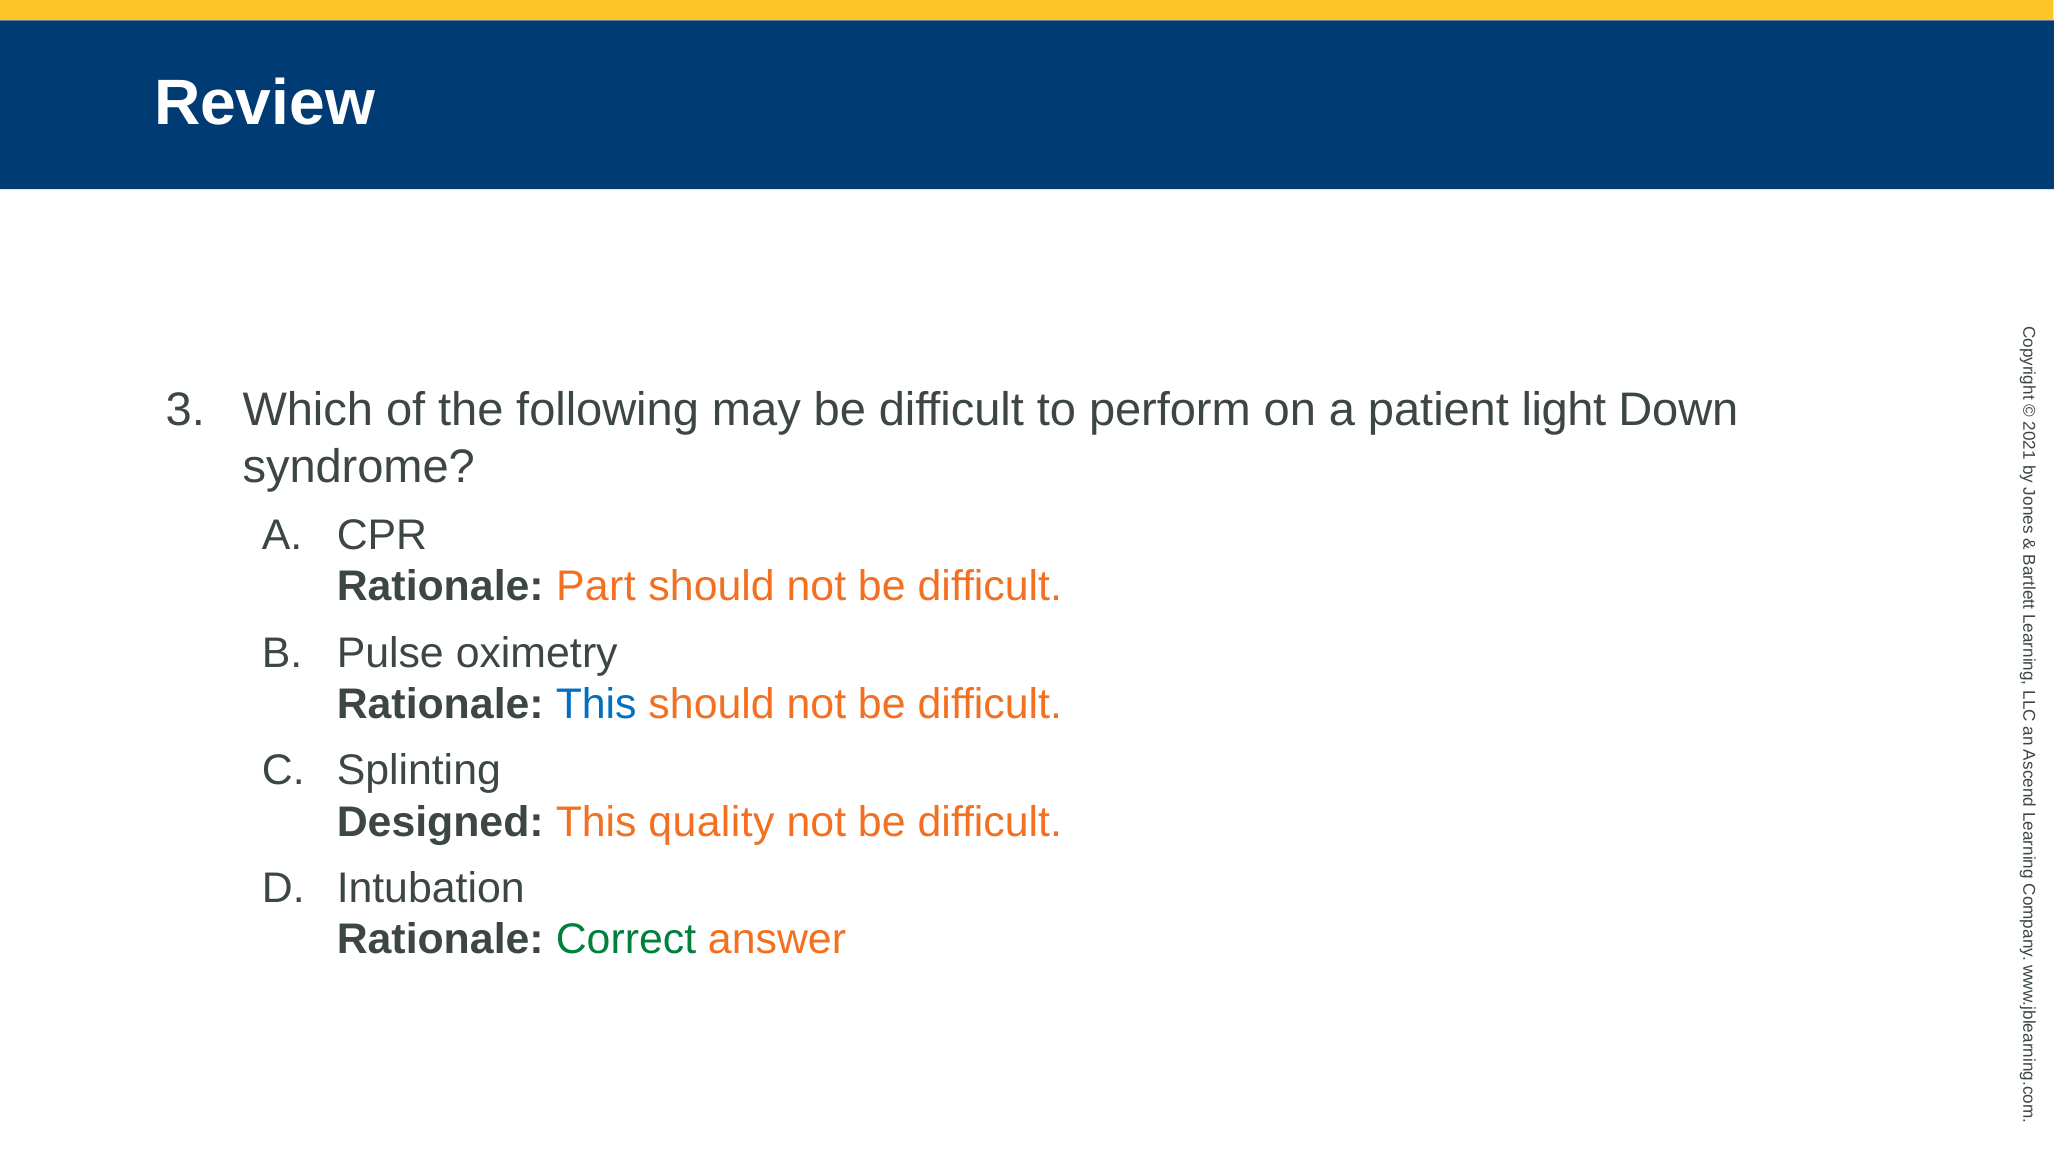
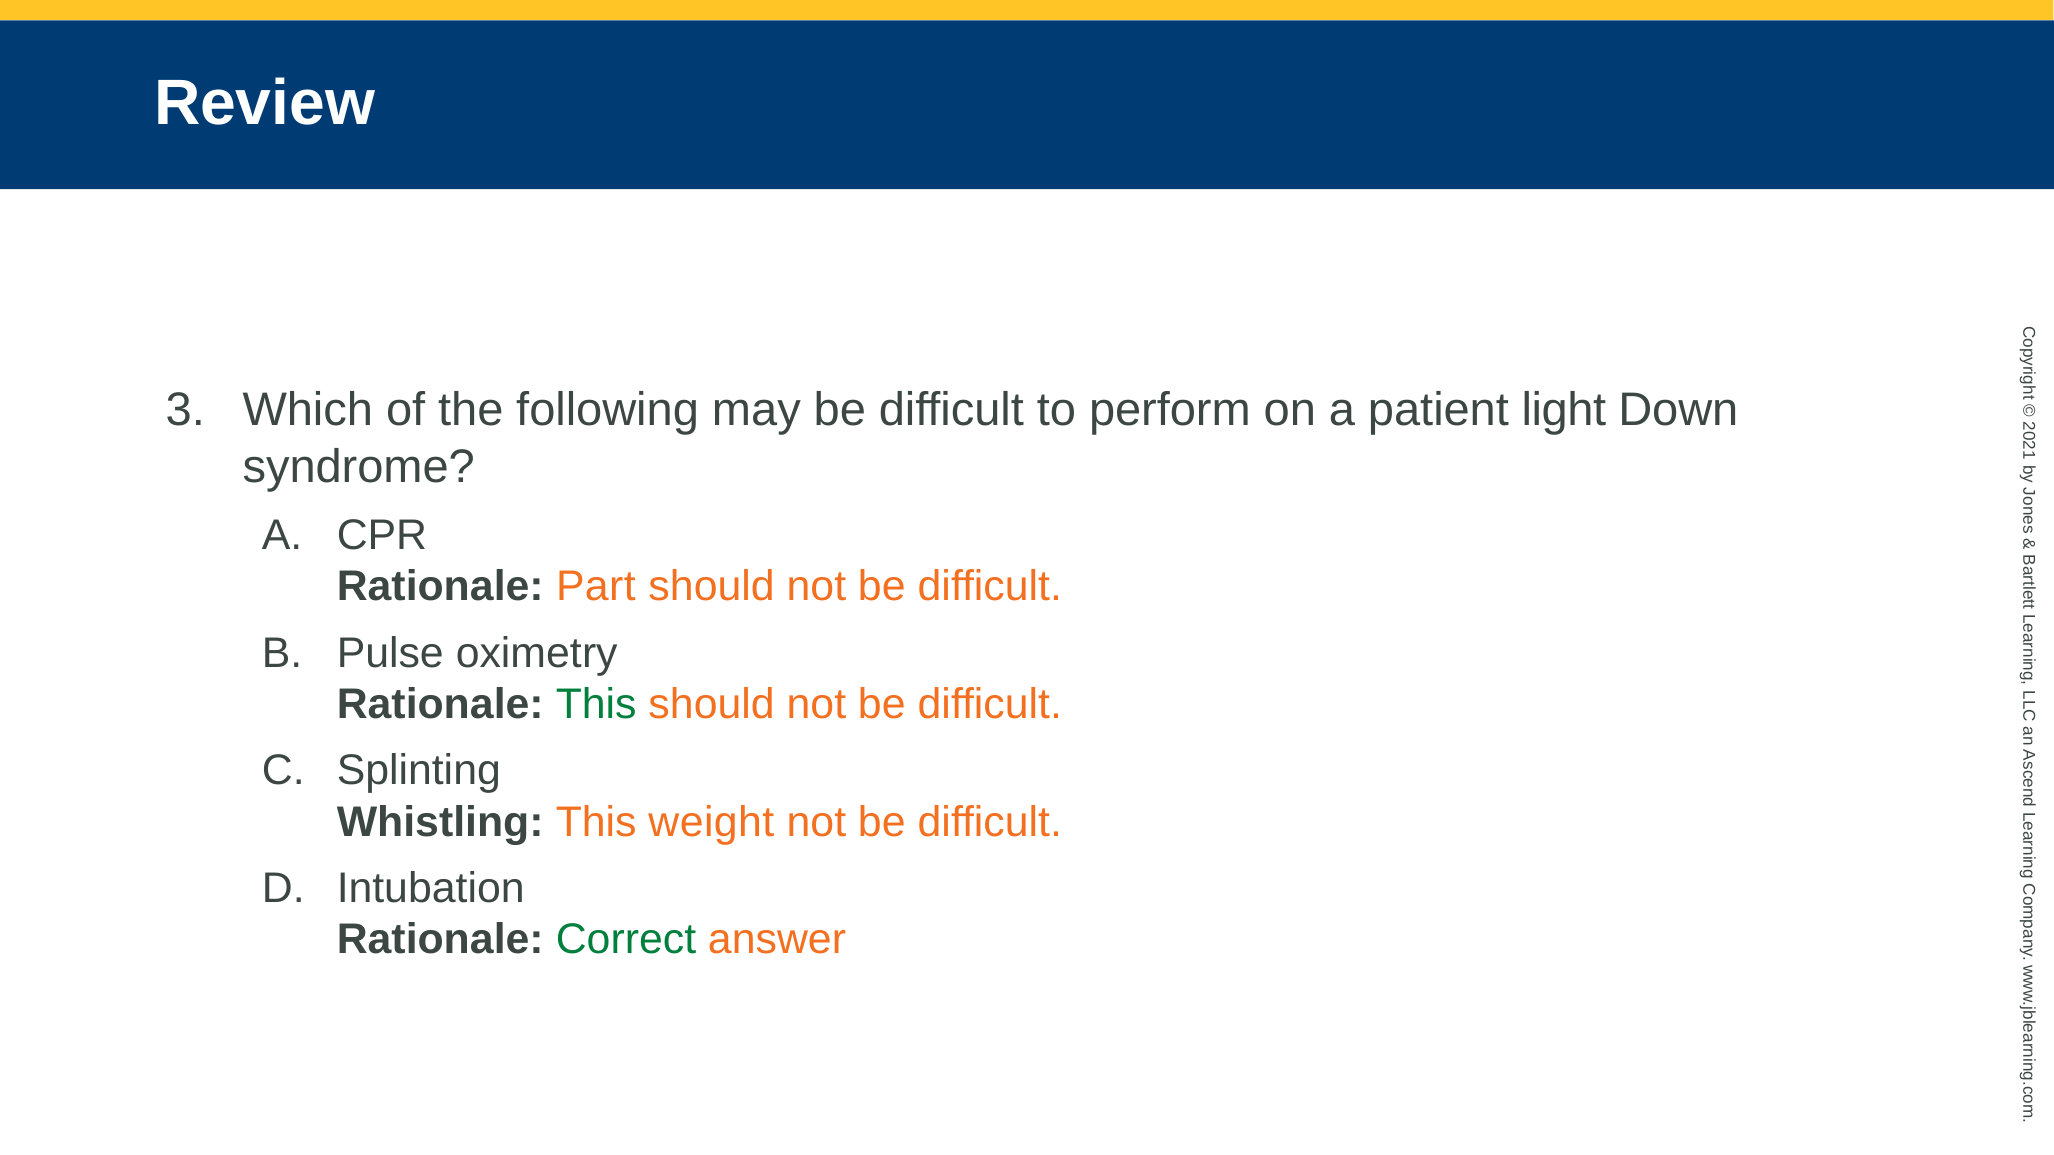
This colour: blue -> green (596, 705)
Designed: Designed -> Whistling (440, 822)
quality: quality -> weight (711, 822)
